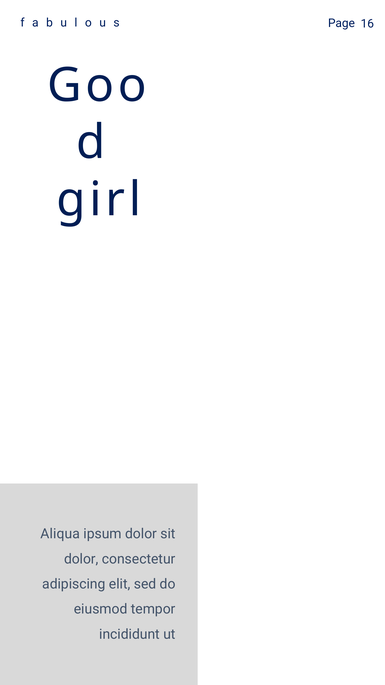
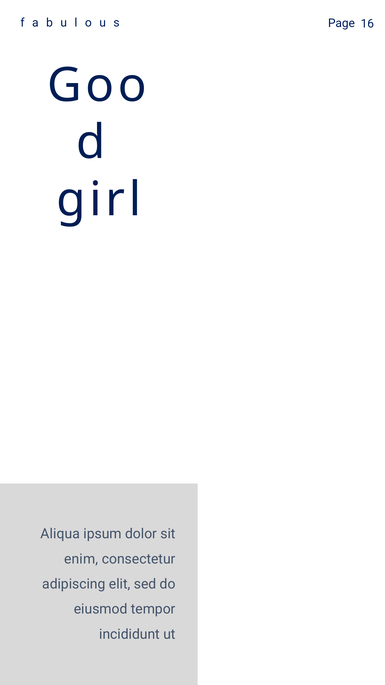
dolor: dolor -> enim (81, 558)
